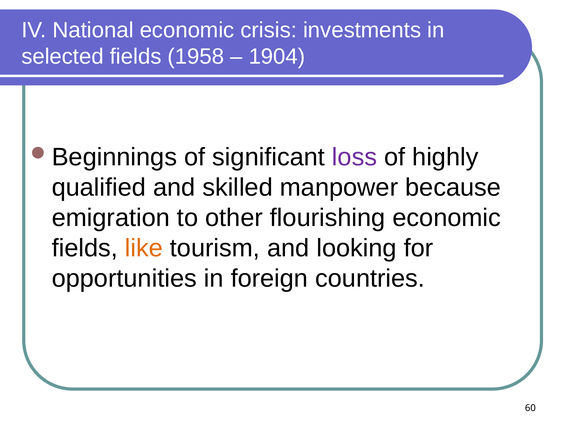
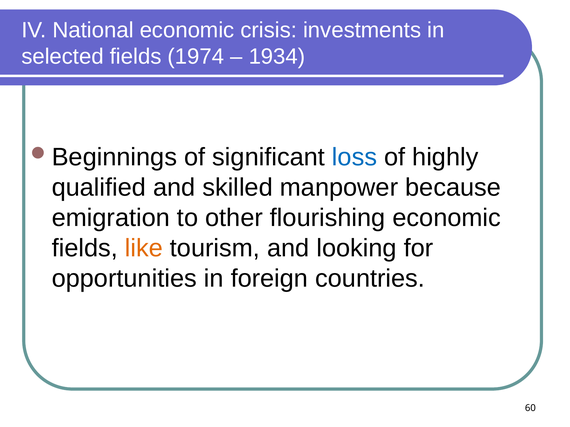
1958: 1958 -> 1974 (196, 57)
1904: 1904 -> 1934 (277, 57)
loss colour: purple -> blue (354, 157)
